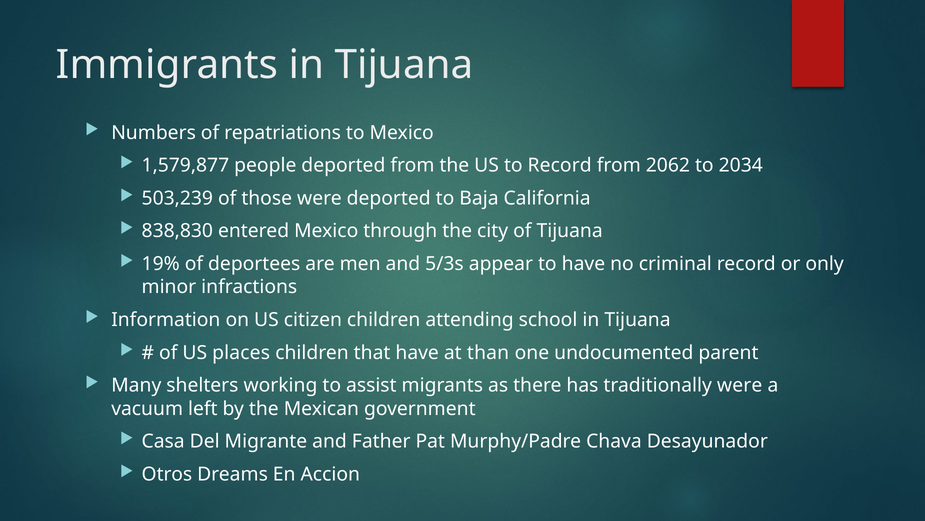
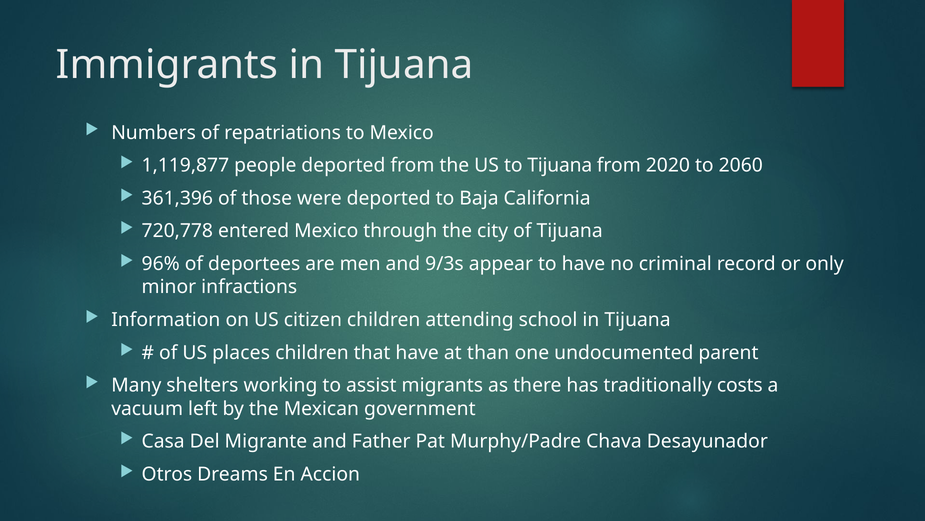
1,579,877: 1,579,877 -> 1,119,877 (185, 165)
to Record: Record -> Tijuana (560, 165)
2062: 2062 -> 2020 (668, 165)
2034: 2034 -> 2060 (741, 165)
503,239: 503,239 -> 361,396 (177, 198)
838,830: 838,830 -> 720,778 (177, 231)
19%: 19% -> 96% (161, 264)
5/3s: 5/3s -> 9/3s (444, 264)
traditionally were: were -> costs (740, 385)
